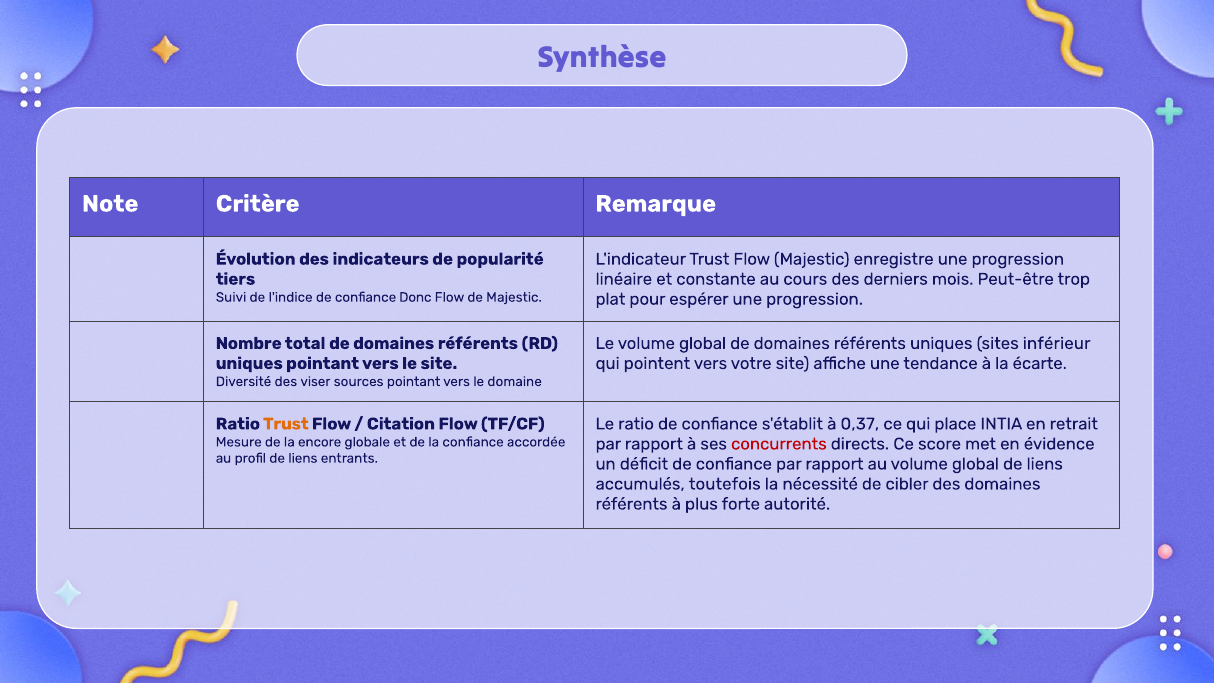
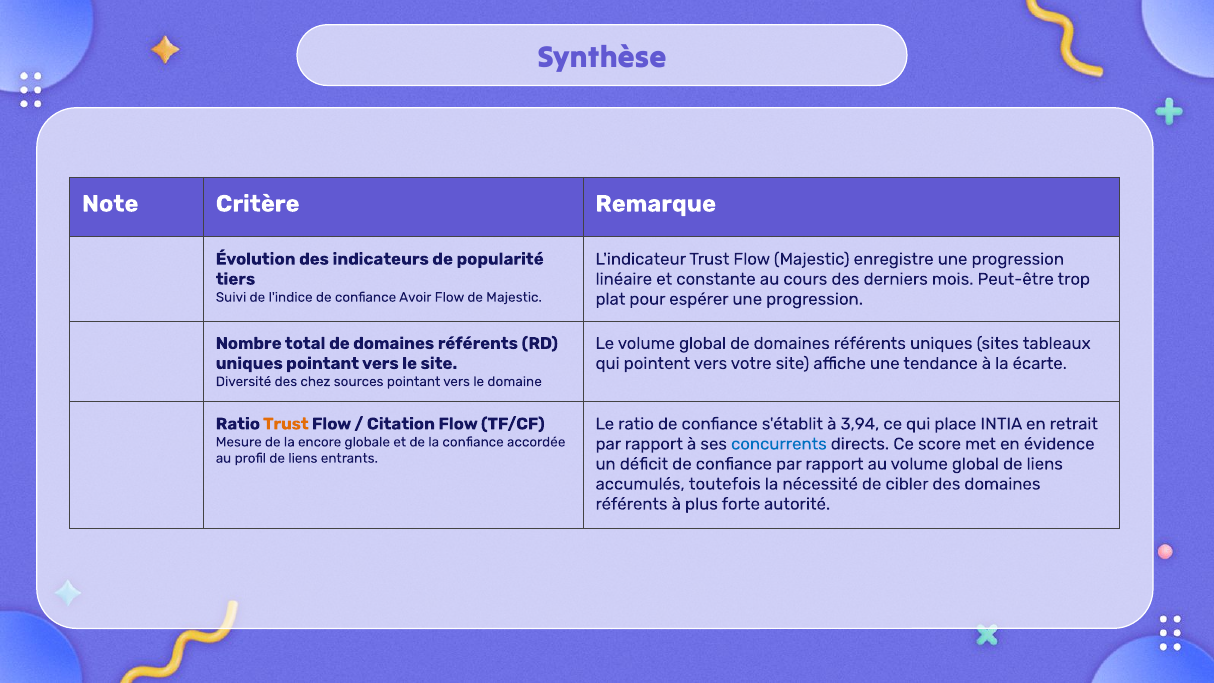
Donc: Donc -> Avoir (415, 297)
inférieur: inférieur -> tableaux (1057, 343)
viser: viser -> chez (315, 381)
0,37: 0,37 -> 3,94 (860, 424)
concurrents colour: red -> blue (779, 444)
